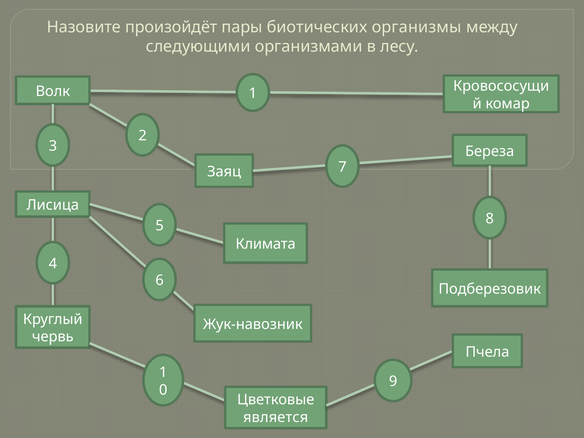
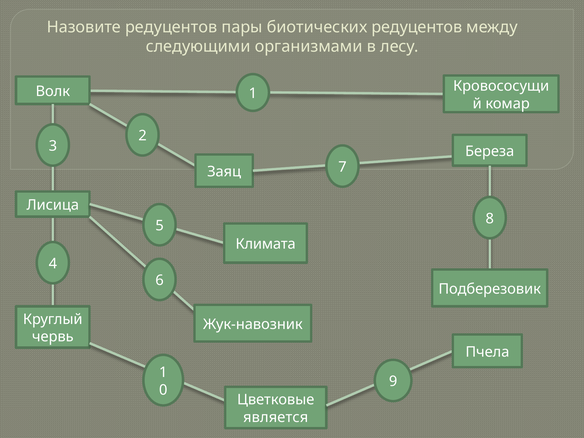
Назовите произойдёт: произойдёт -> редуцентов (171, 27)
биотических организмы: организмы -> редуцентов (417, 27)
